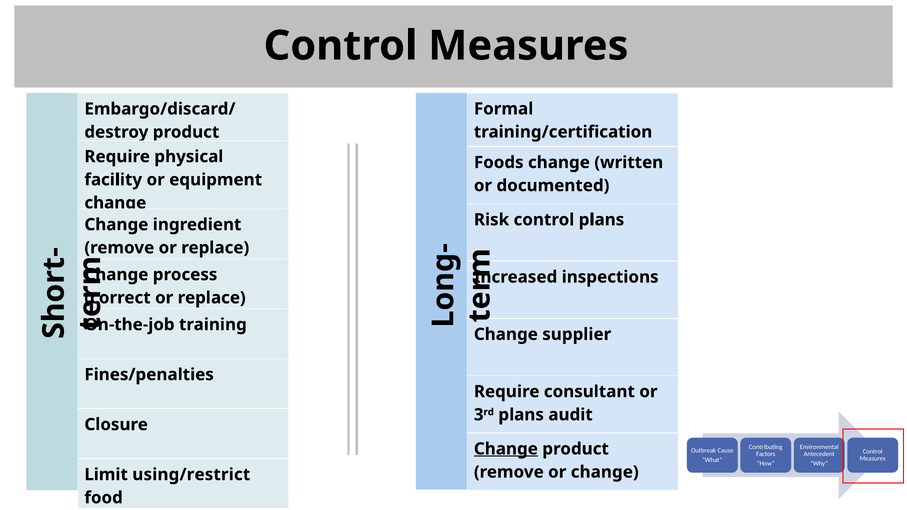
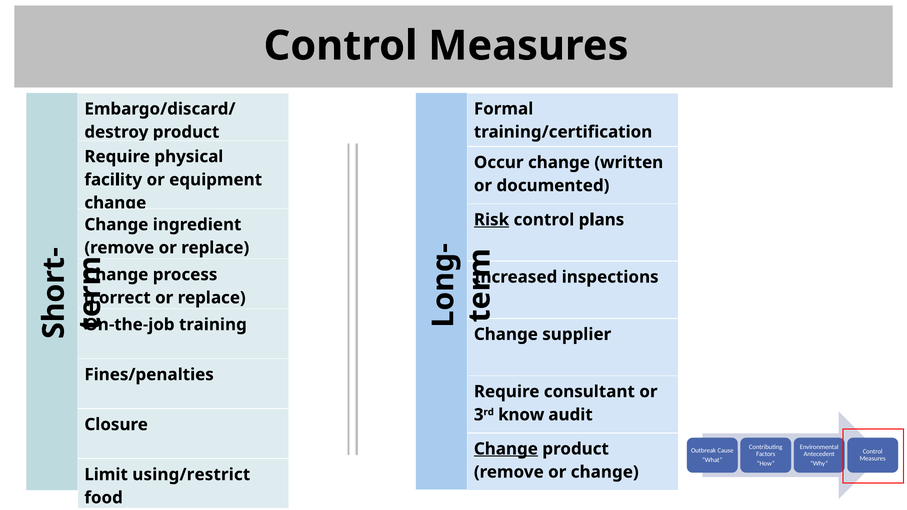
Foods: Foods -> Occur (499, 162)
Risk underline: none -> present (492, 220)
3rd plans: plans -> know (521, 415)
